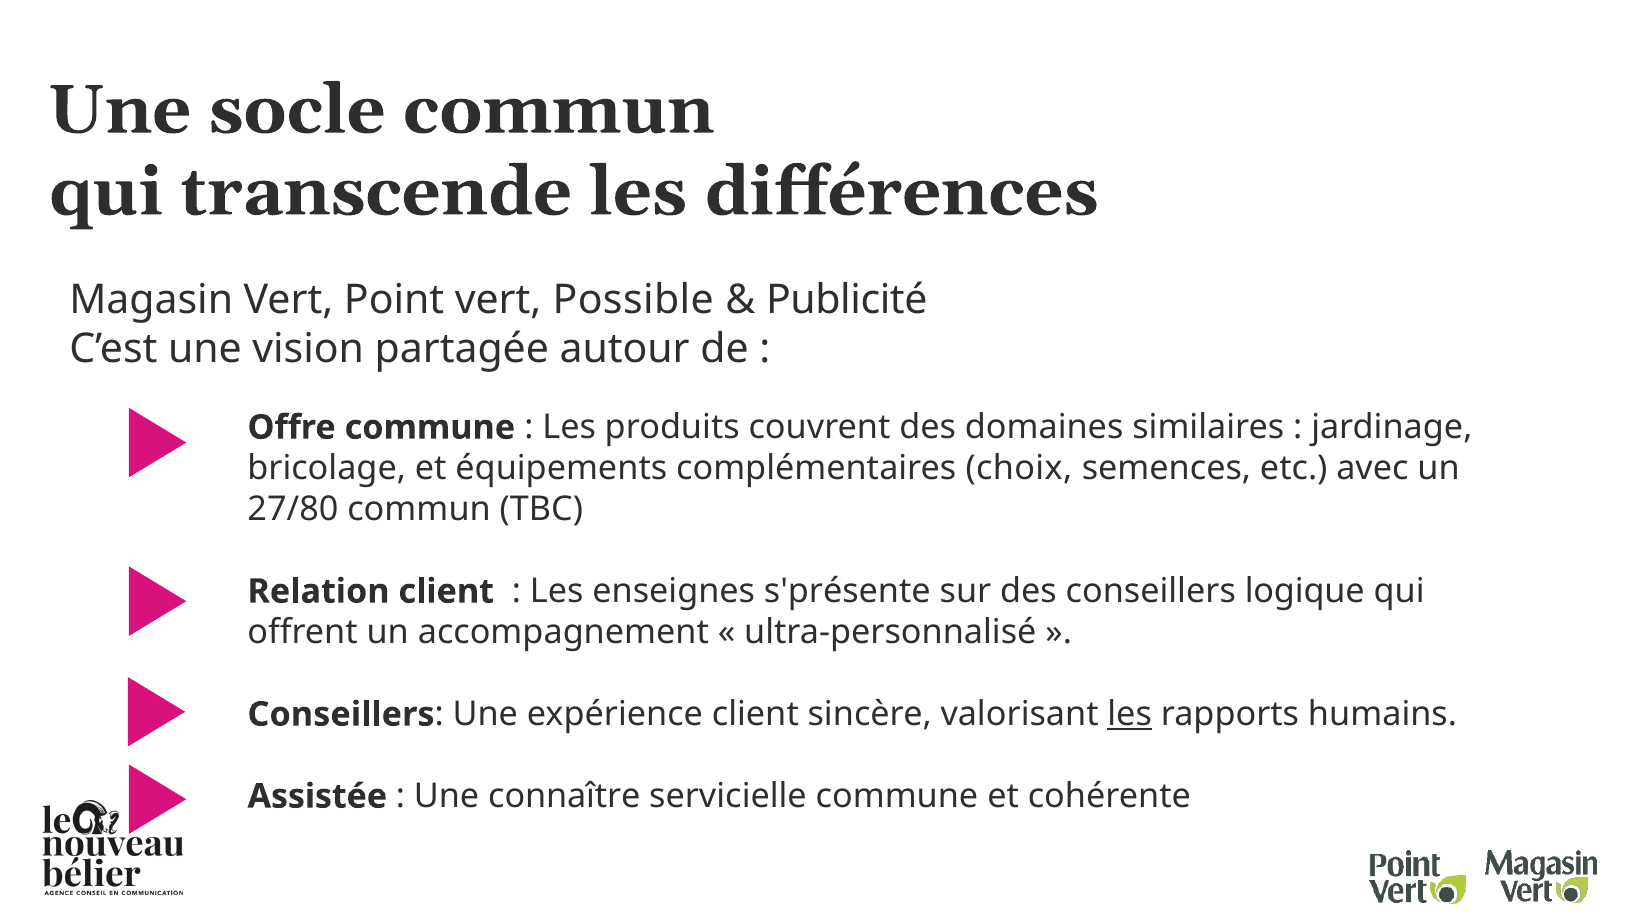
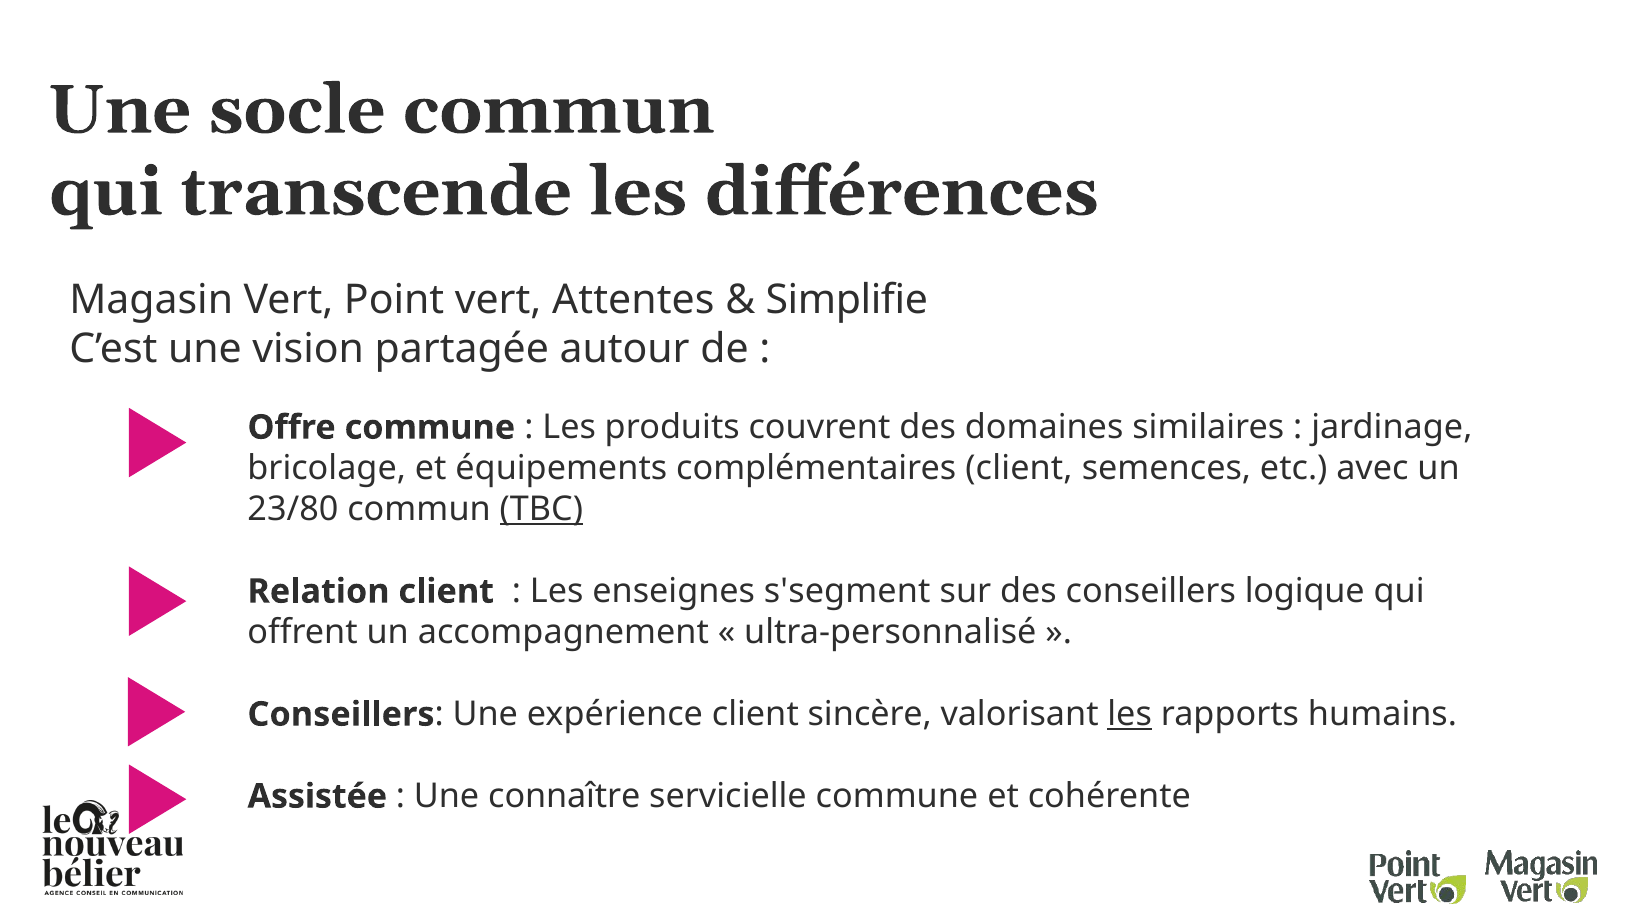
Possible: Possible -> Attentes (633, 300)
Publicité: Publicité -> Simplifie (847, 300)
complémentaires choix: choix -> client (1019, 468)
27/80: 27/80 -> 23/80 (293, 509)
TBC underline: none -> present (541, 509)
s'présente: s'présente -> s'segment (847, 591)
